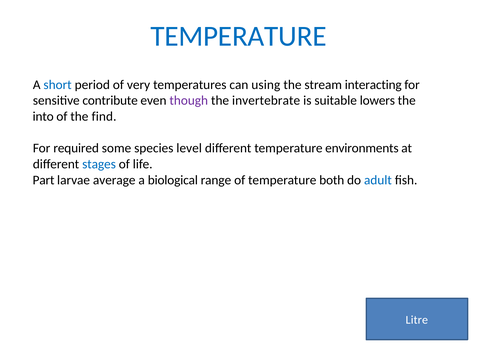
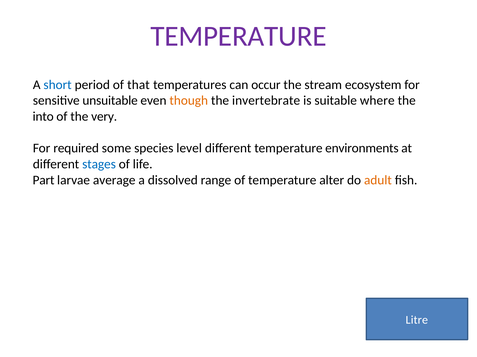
TEMPERATURE colour: blue -> purple (238, 36)
very: very -> that (138, 85)
using: using -> occur (266, 85)
interacting: interacting -> ecosystem (373, 85)
contribute: contribute -> unsuitable (110, 101)
though colour: purple -> orange (189, 101)
lowers: lowers -> where (377, 101)
find: find -> very (104, 117)
biological: biological -> dissolved (173, 180)
both: both -> alter (332, 180)
adult colour: blue -> orange (378, 180)
